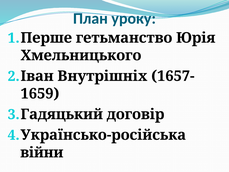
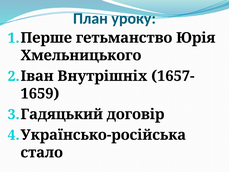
війни: війни -> стало (42, 152)
